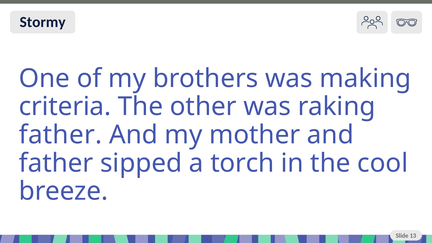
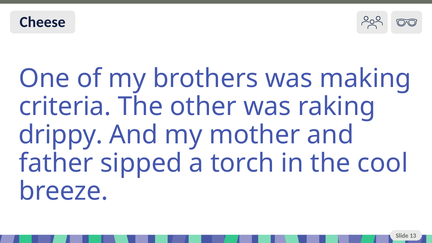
Stormy: Stormy -> Cheese (43, 22)
father: father -> drippy (61, 135)
